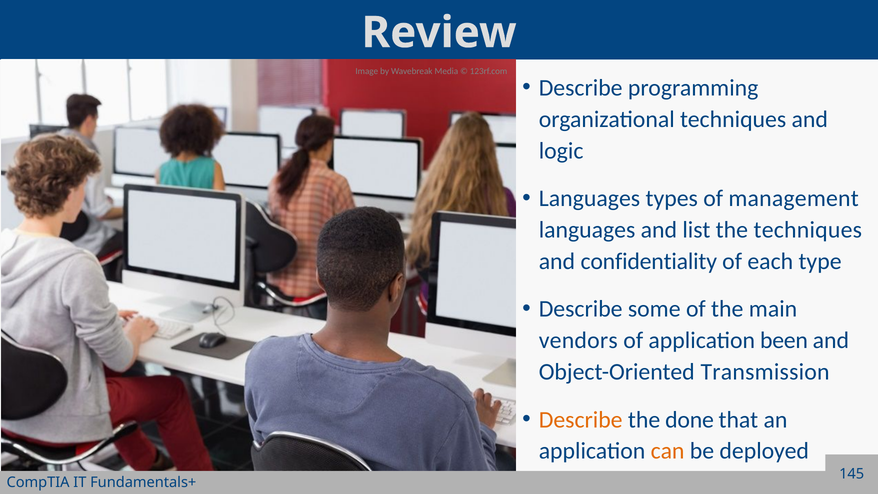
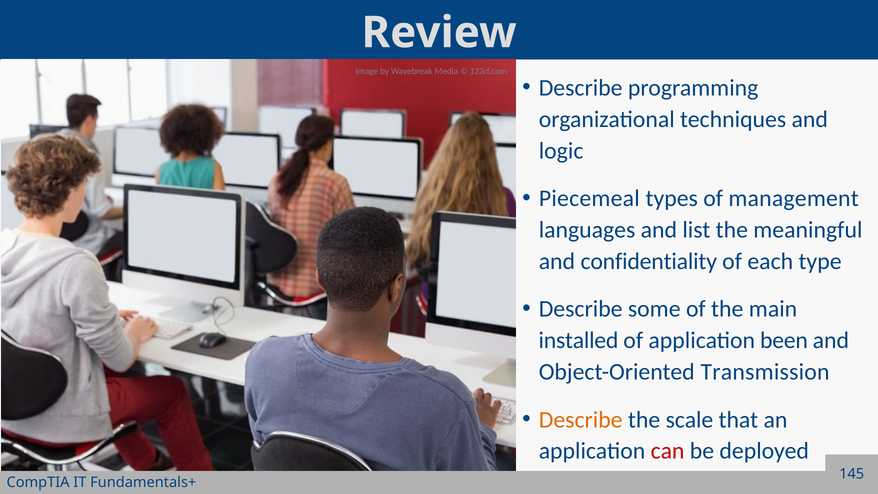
Languages: Languages -> Piecemeal (589, 198)
the techniques: techniques -> meaningful (808, 230)
vendors: vendors -> installed (578, 340)
done: done -> scale (689, 420)
can colour: orange -> red (668, 451)
